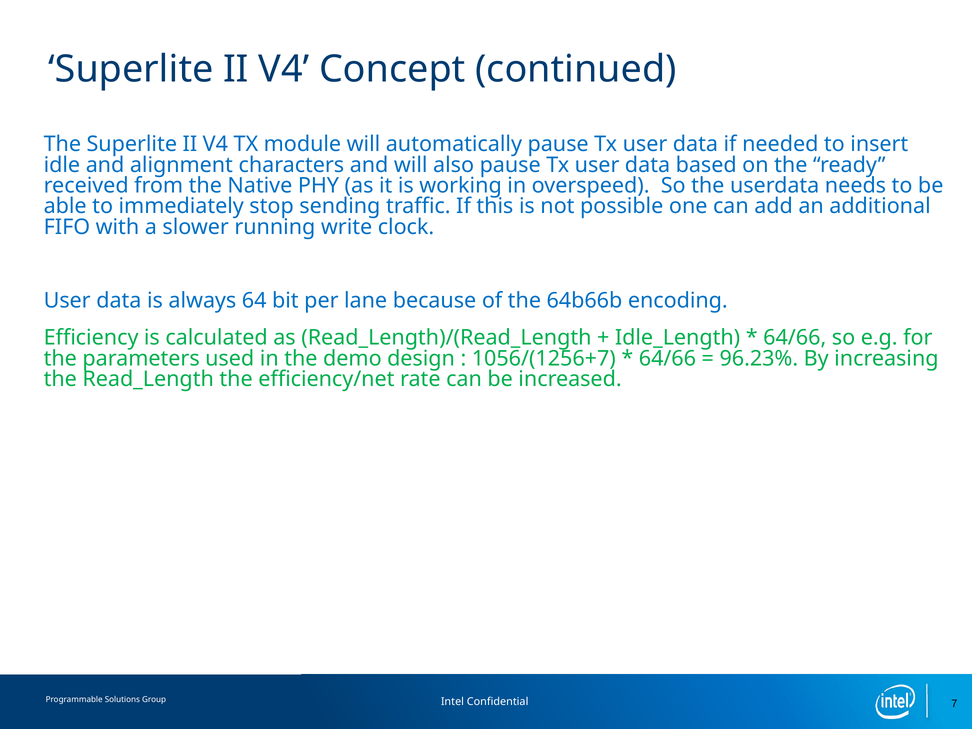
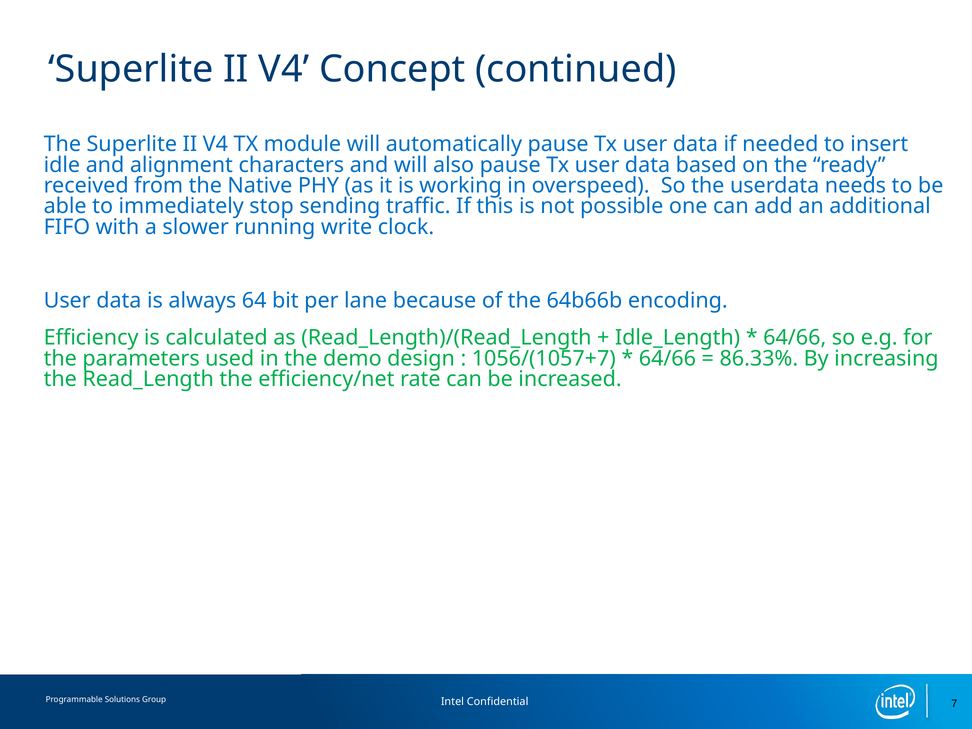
1056/(1256+7: 1056/(1256+7 -> 1056/(1057+7 (544, 358)
96.23%: 96.23% -> 86.33% (759, 358)
